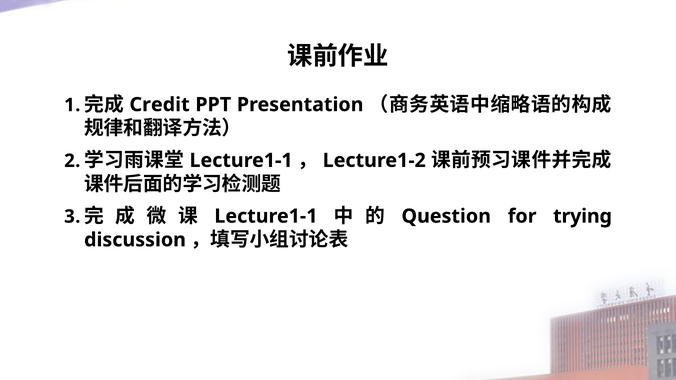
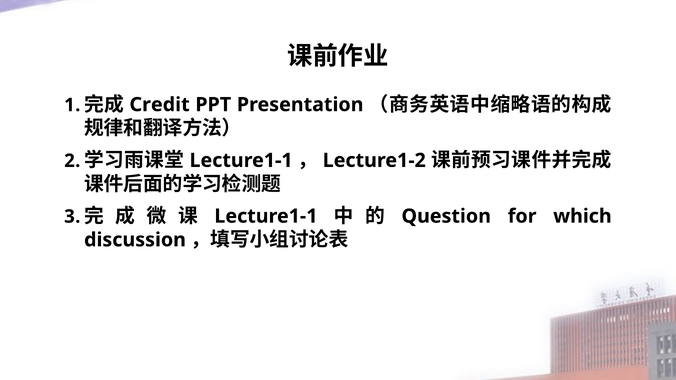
trying: trying -> which (582, 216)
